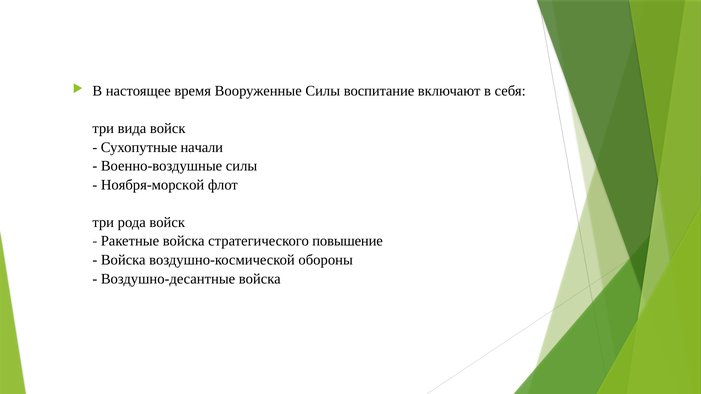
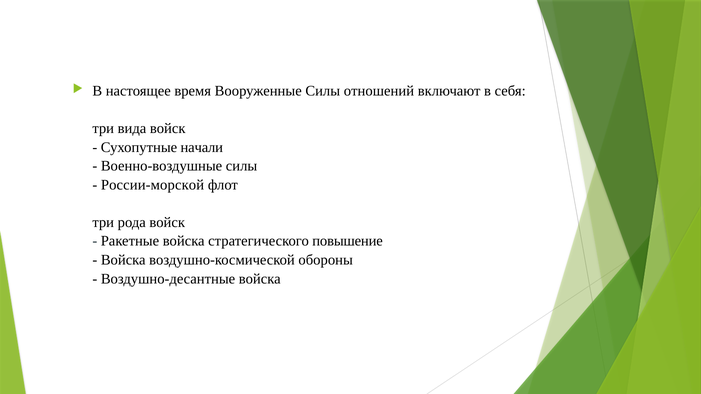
воспитание: воспитание -> отношений (379, 91)
Ноября-морской: Ноября-морской -> России-морской (153, 185)
